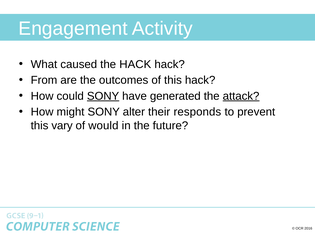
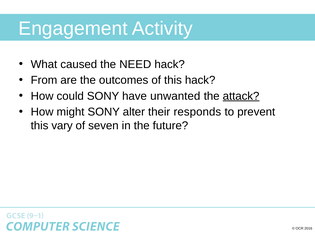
the HACK: HACK -> NEED (135, 64)
SONY underline: present -> none (103, 96)
generated: generated -> unwanted (175, 96)
would: would -> seven (103, 126)
